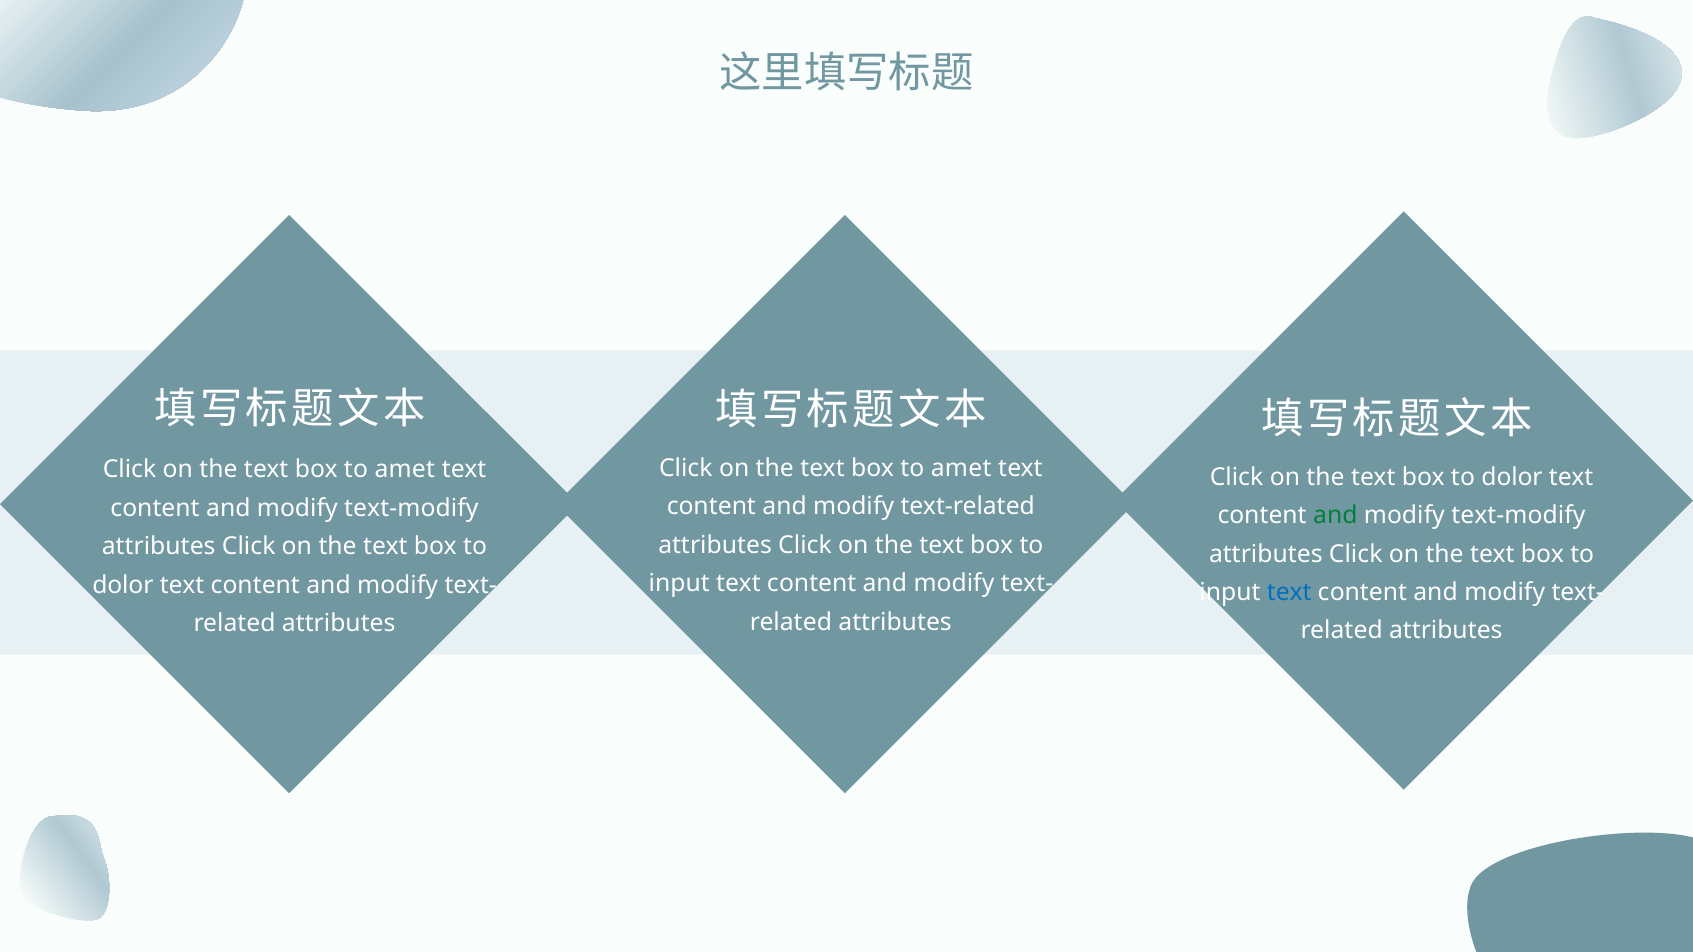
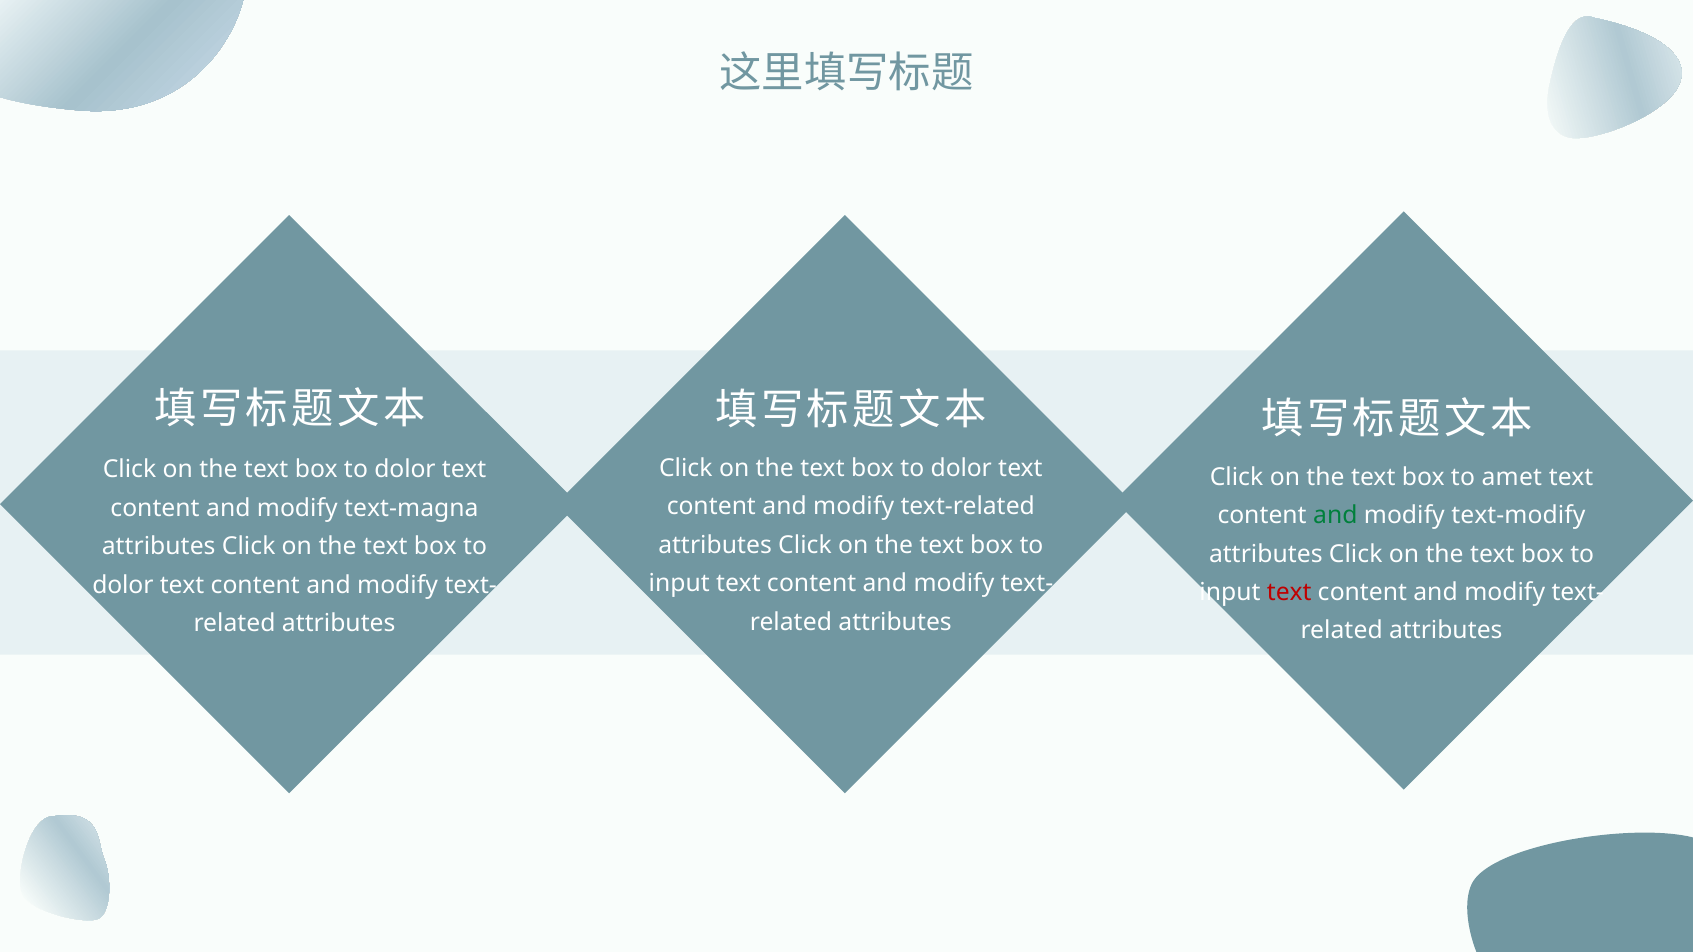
amet: amet -> dolor (961, 468)
amet: amet -> dolor (405, 470)
dolor: dolor -> amet (1512, 477)
text-modify: text-modify -> text-magna (411, 508)
text colour: blue -> red (1289, 593)
